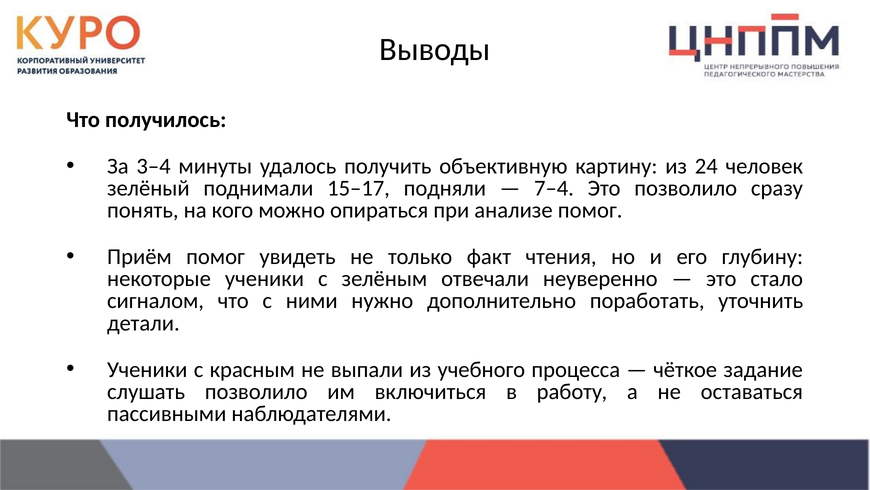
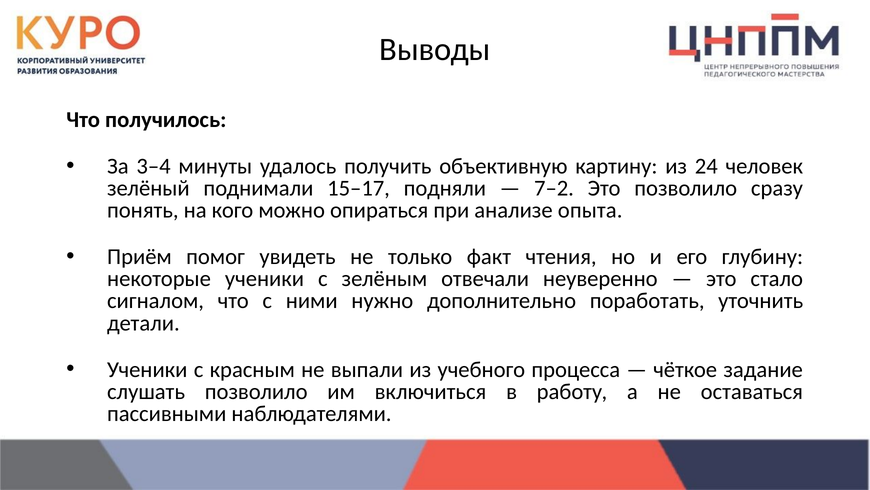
7–4: 7–4 -> 7–2 (554, 188)
анализе помог: помог -> опыта (590, 210)
